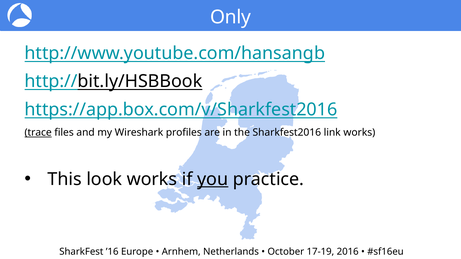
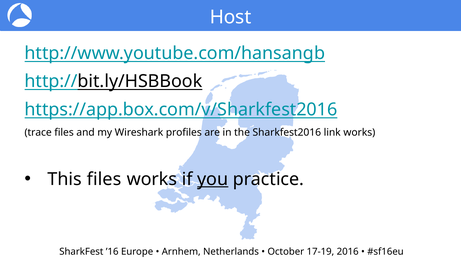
Only: Only -> Host (231, 17)
trace underline: present -> none (38, 133)
This look: look -> files (104, 179)
